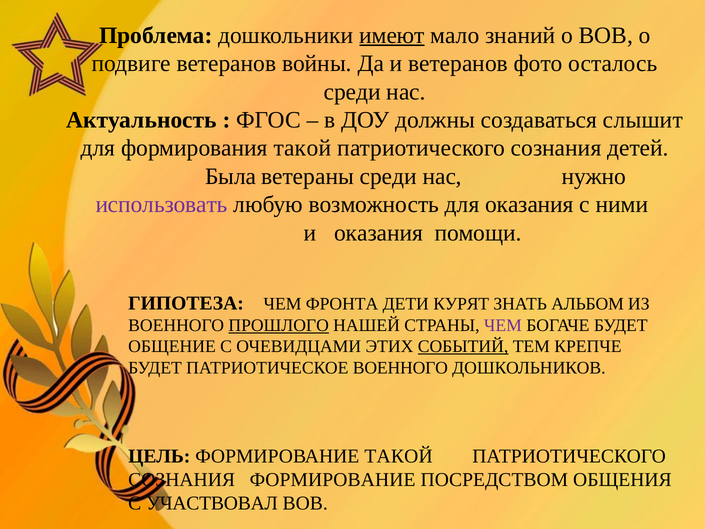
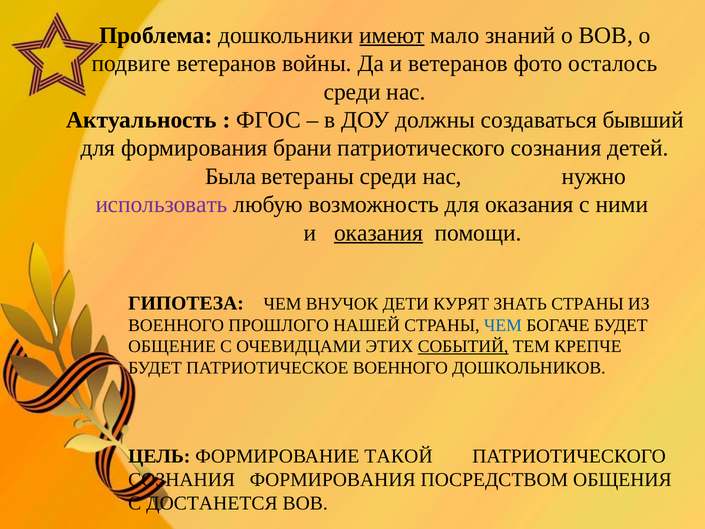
слышит: слышит -> бывший (643, 120)
формирования такой: такой -> брани (303, 148)
оказания underline: none -> present (379, 233)
ФРОНТА: ФРОНТА -> ВНУЧОК (342, 304)
ЗНАТЬ АЛЬБОМ: АЛЬБОМ -> СТРАНЫ (588, 304)
ПРОШЛОГО underline: present -> none (279, 325)
ЧЕМ colour: purple -> blue (503, 325)
СОЗНАНИЯ ФОРМИРОВАНИЕ: ФОРМИРОВАНИЕ -> ФОРМИРОВАНИЯ (333, 479)
УЧАСТВОВАЛ: УЧАСТВОВАЛ -> ДОСТАНЕТСЯ (212, 503)
